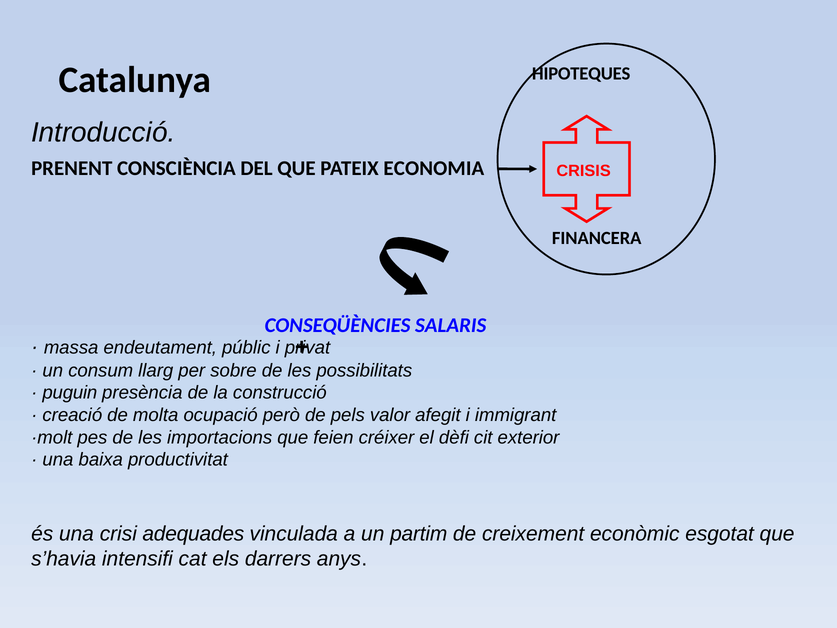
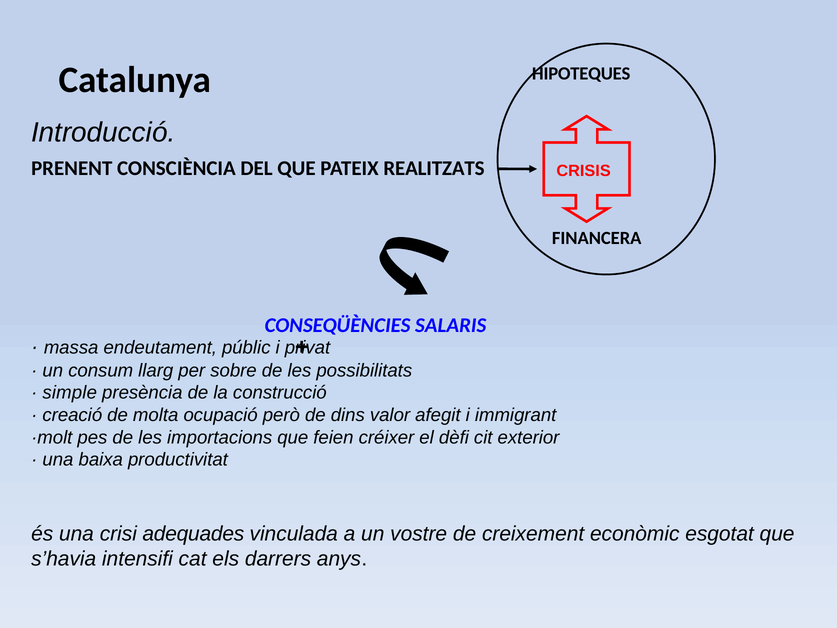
ECONOMIA: ECONOMIA -> REALITZATS (434, 168)
puguin: puguin -> simple (70, 393)
pels: pels -> dins (348, 415)
partim: partim -> vostre (419, 534)
